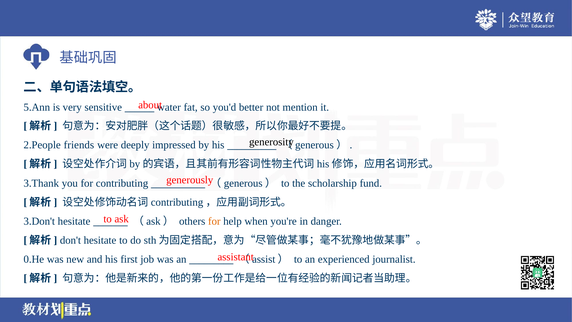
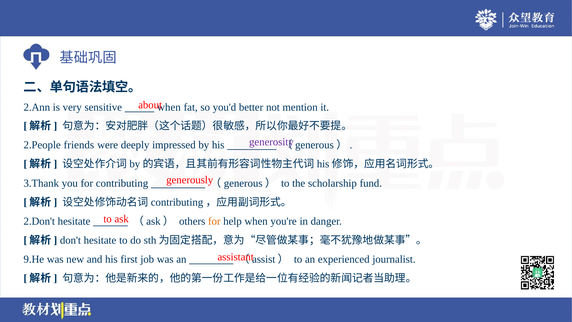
5.Ann: 5.Ann -> 2.Ann (37, 107)
water: water -> when (169, 107)
generosity colour: black -> purple (271, 142)
3.Don't: 3.Don't -> 2.Don't (39, 221)
0.He: 0.He -> 9.He (34, 259)
